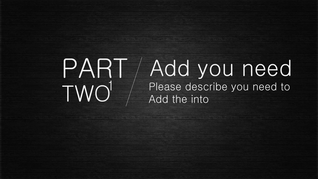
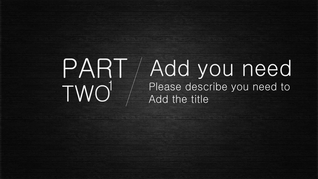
into: into -> title (200, 99)
